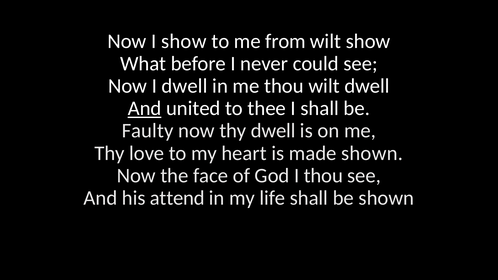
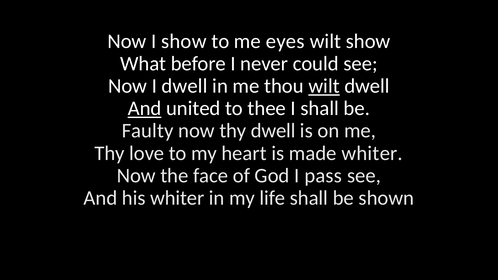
from: from -> eyes (285, 41)
wilt underline: none -> present (324, 86)
made shown: shown -> whiter (372, 153)
I thou: thou -> pass (323, 176)
his attend: attend -> whiter (177, 198)
